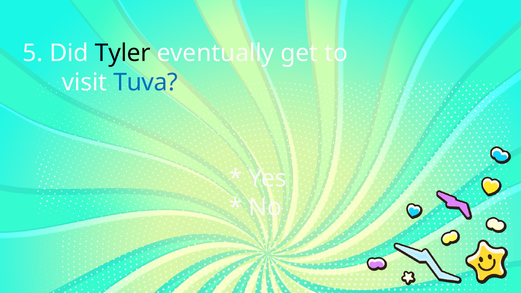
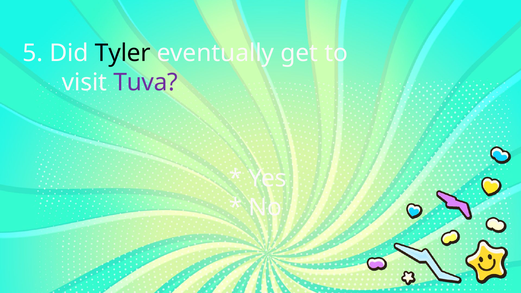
Tuva colour: blue -> purple (146, 83)
